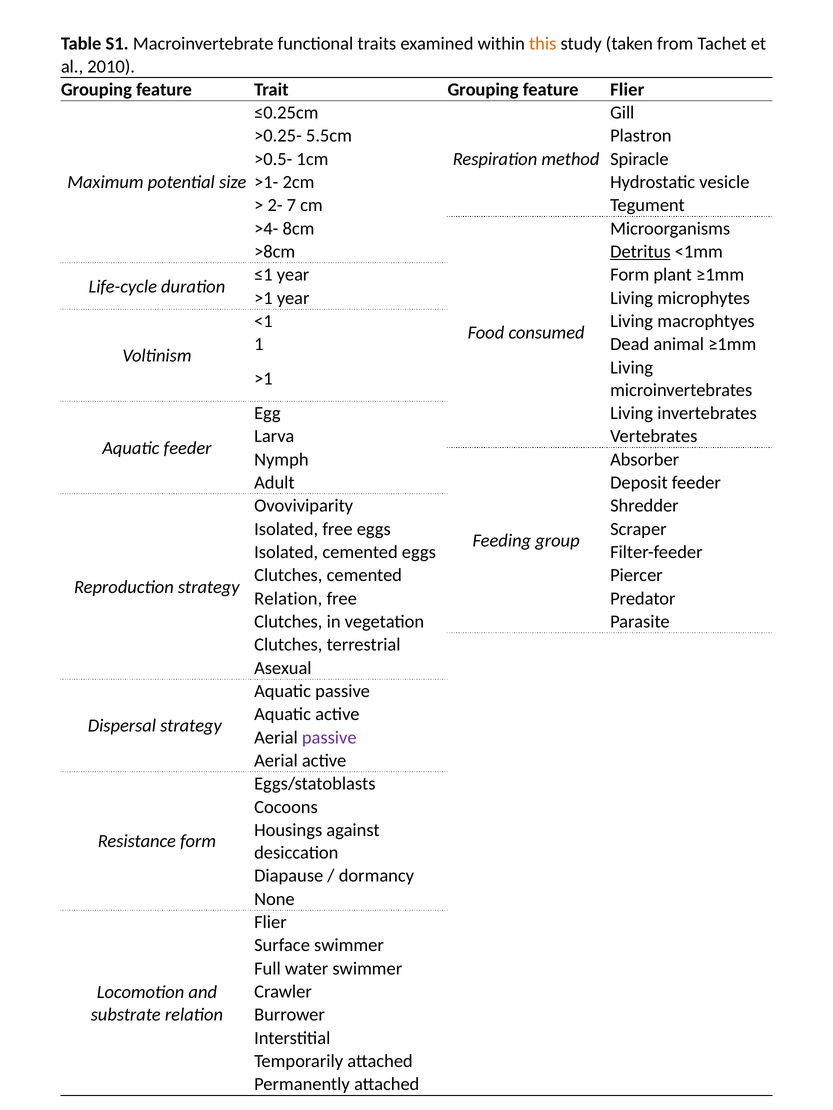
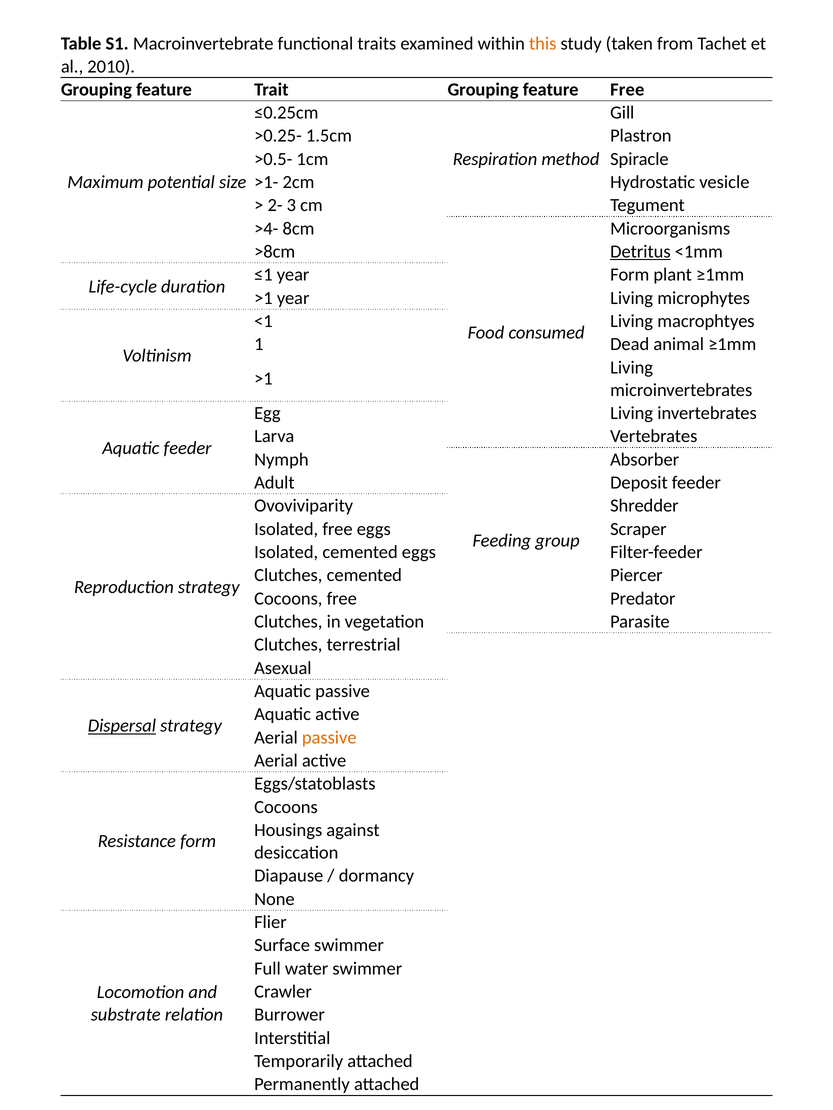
feature Flier: Flier -> Free (627, 90)
5.5cm: 5.5cm -> 1.5cm (329, 136)
7: 7 -> 3 (291, 205)
Relation: Relation -> Cocoons (288, 599)
Dispersal underline: none -> present (122, 726)
passive colour: purple -> orange (329, 738)
